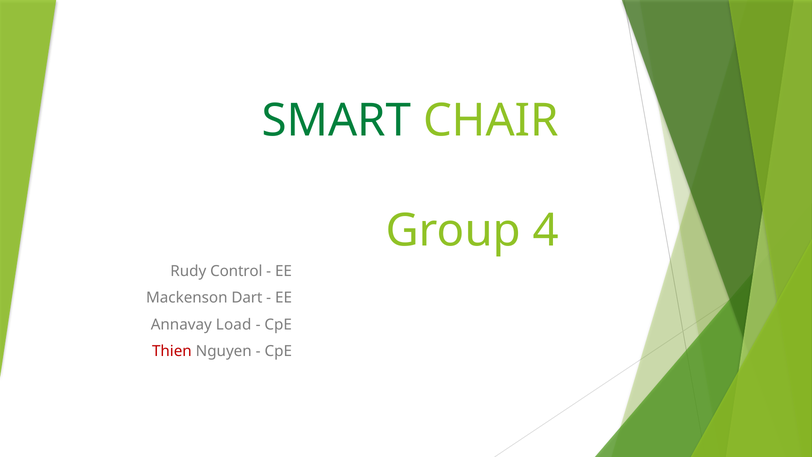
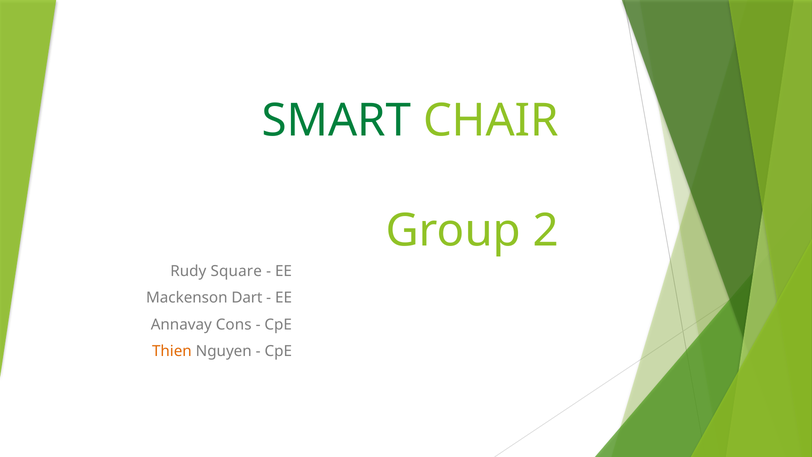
4: 4 -> 2 (546, 230)
Control: Control -> Square (236, 271)
Load: Load -> Cons (234, 324)
Thien colour: red -> orange (172, 351)
